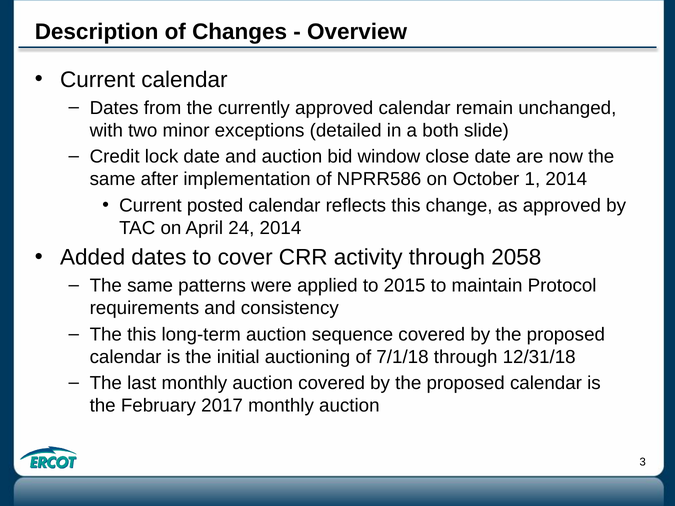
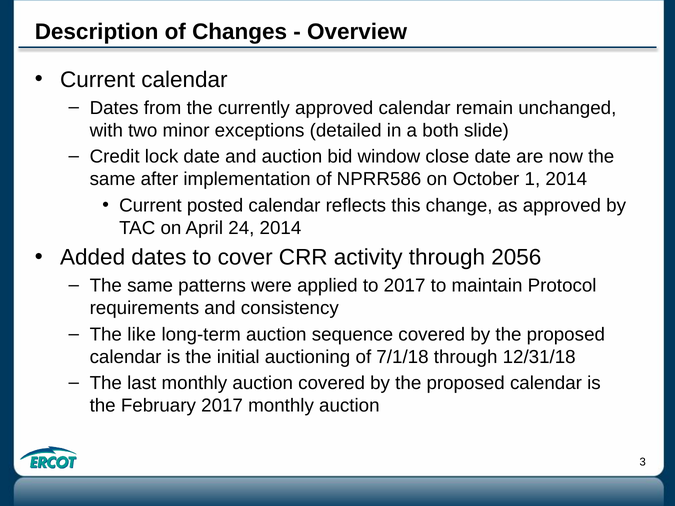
2058: 2058 -> 2056 (516, 258)
to 2015: 2015 -> 2017 (405, 286)
The this: this -> like (142, 335)
